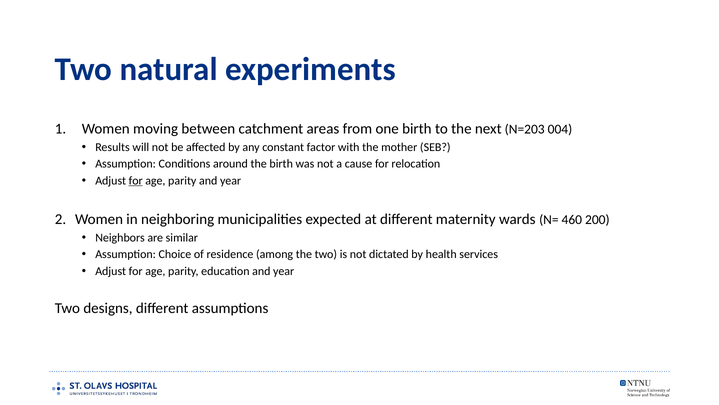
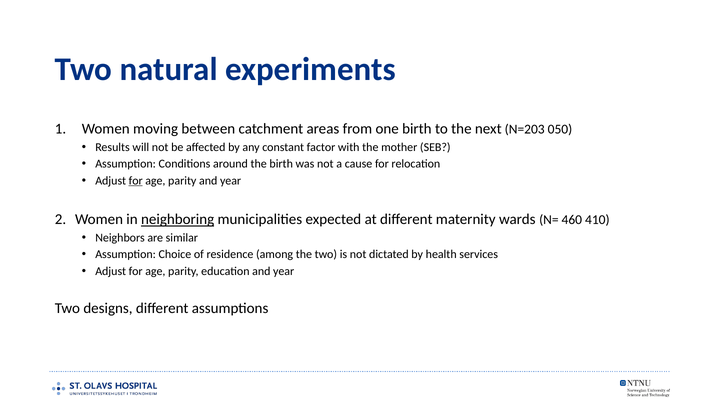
004: 004 -> 050 (560, 129)
neighboring underline: none -> present (178, 219)
200: 200 -> 410 (597, 220)
